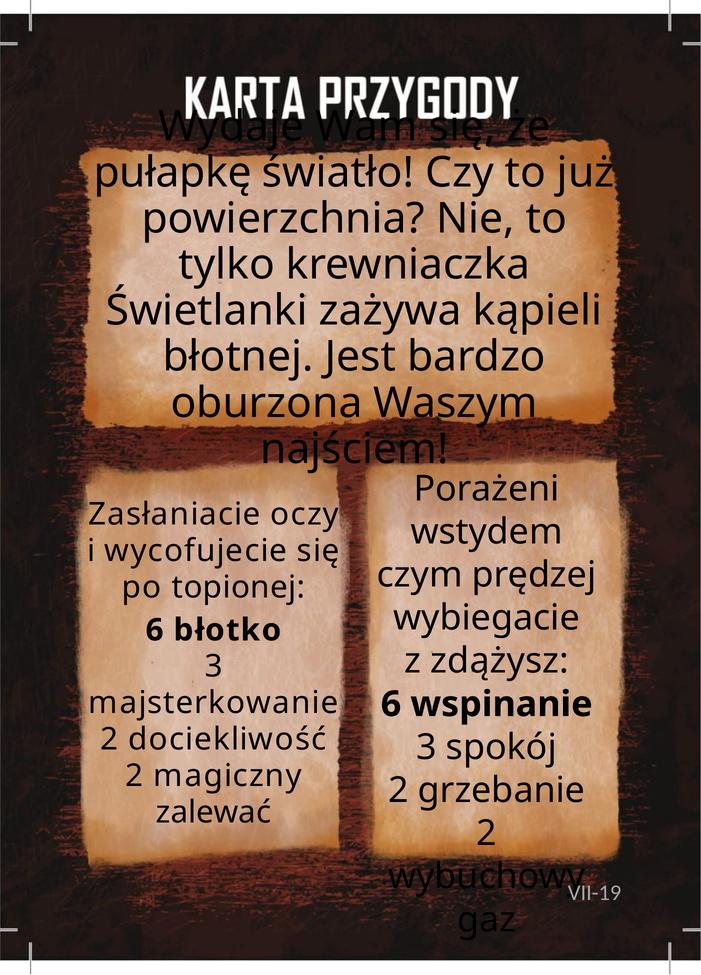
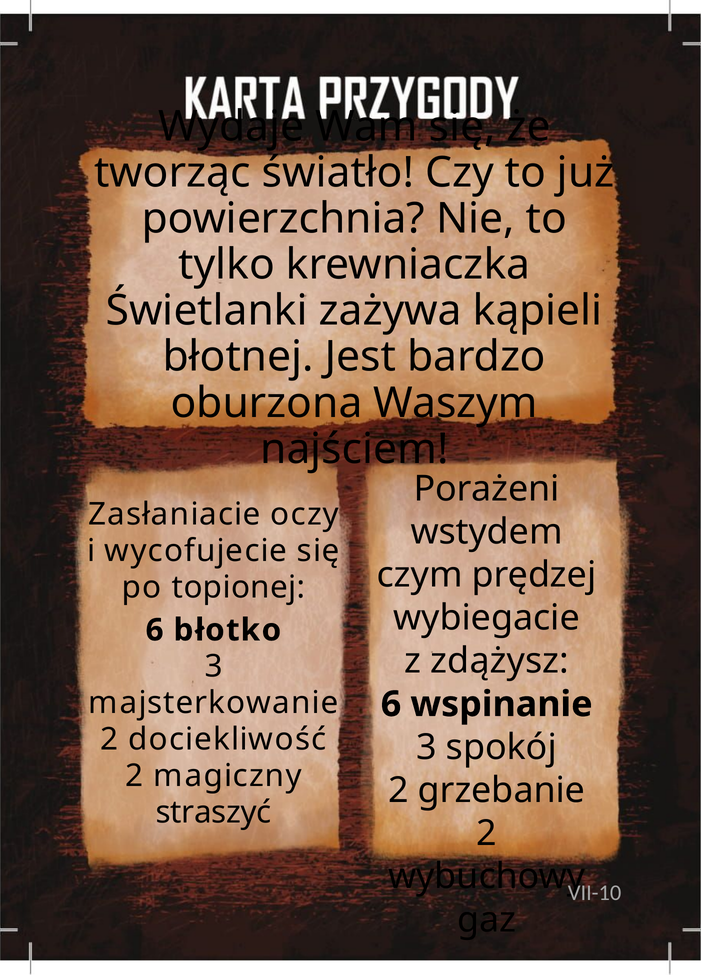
pułapkę: pułapkę -> tworząc (172, 173)
zalewać: zalewać -> straszyć (214, 813)
VII-19: VII-19 -> VII-10 (595, 894)
